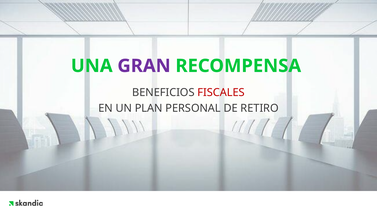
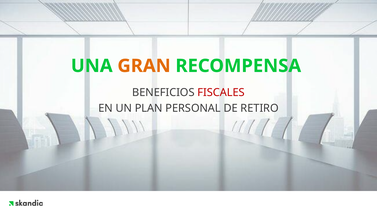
GRAN colour: purple -> orange (144, 66)
